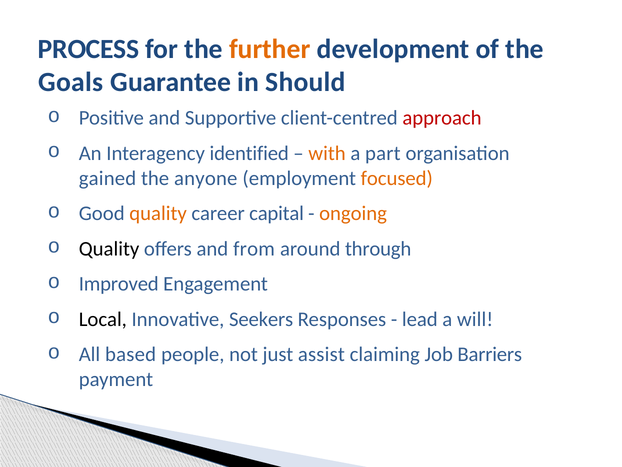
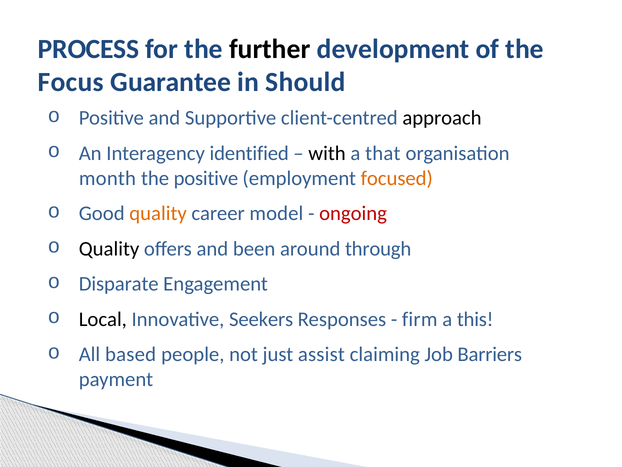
further colour: orange -> black (270, 49)
Goals: Goals -> Focus (71, 82)
approach colour: red -> black (442, 118)
with colour: orange -> black (327, 153)
part: part -> that (383, 153)
gained: gained -> month (107, 178)
the anyone: anyone -> positive (206, 178)
capital: capital -> model (276, 213)
ongoing colour: orange -> red (353, 213)
from: from -> been (254, 249)
Improved: Improved -> Disparate (119, 284)
lead: lead -> firm (420, 319)
will: will -> this (475, 319)
